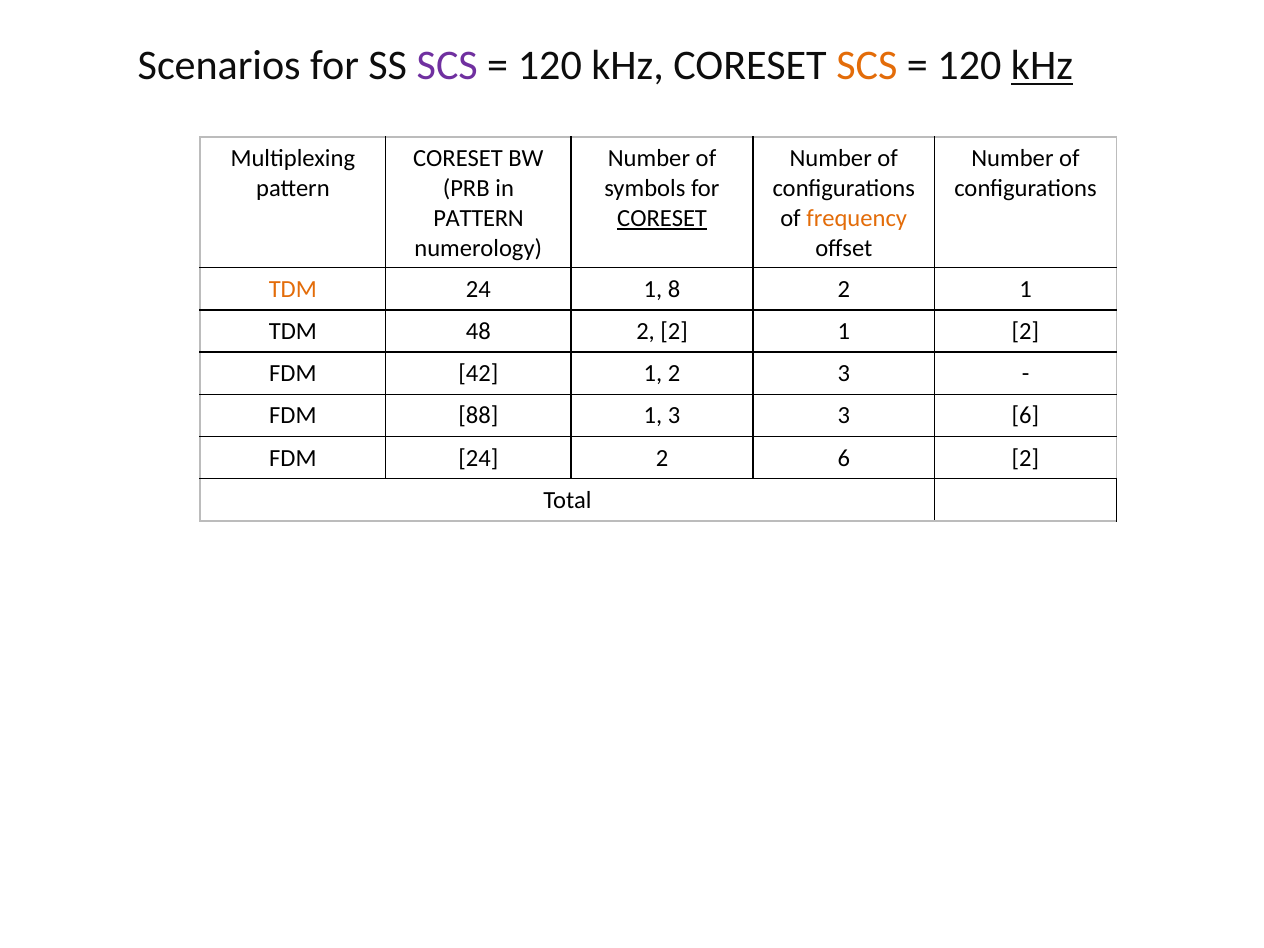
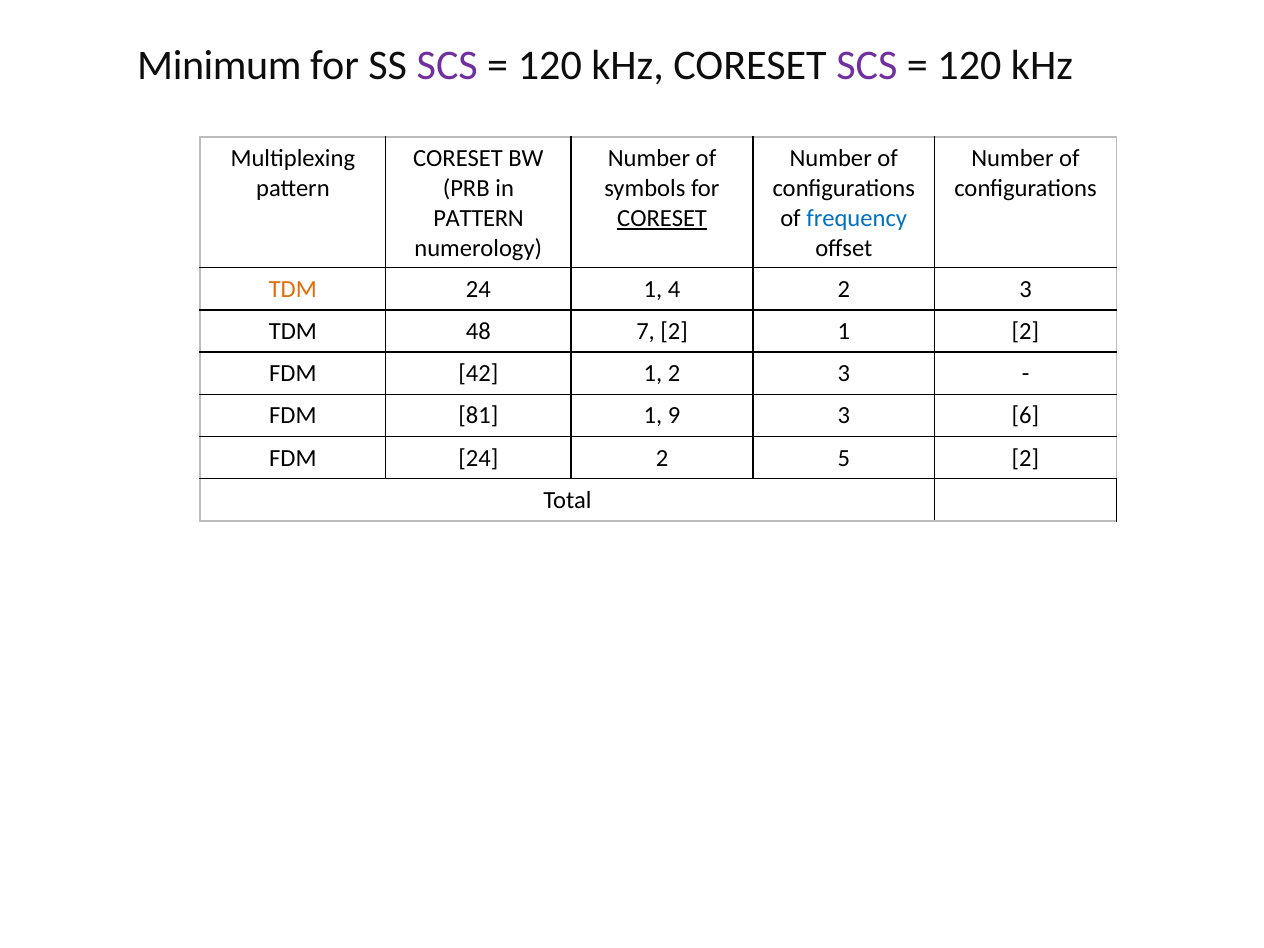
Scenarios: Scenarios -> Minimum (219, 66)
SCS colour: orange -> purple (867, 66)
kHz underline: present -> none (1042, 66)
frequency colour: orange -> blue (857, 218)
8: 8 -> 4 (674, 289)
1: 1 -> 3 (1026, 289)
48 2: 2 -> 7 (646, 331)
88: 88 -> 81 (478, 416)
1 3: 3 -> 9 (674, 416)
2 6: 6 -> 5 (844, 458)
